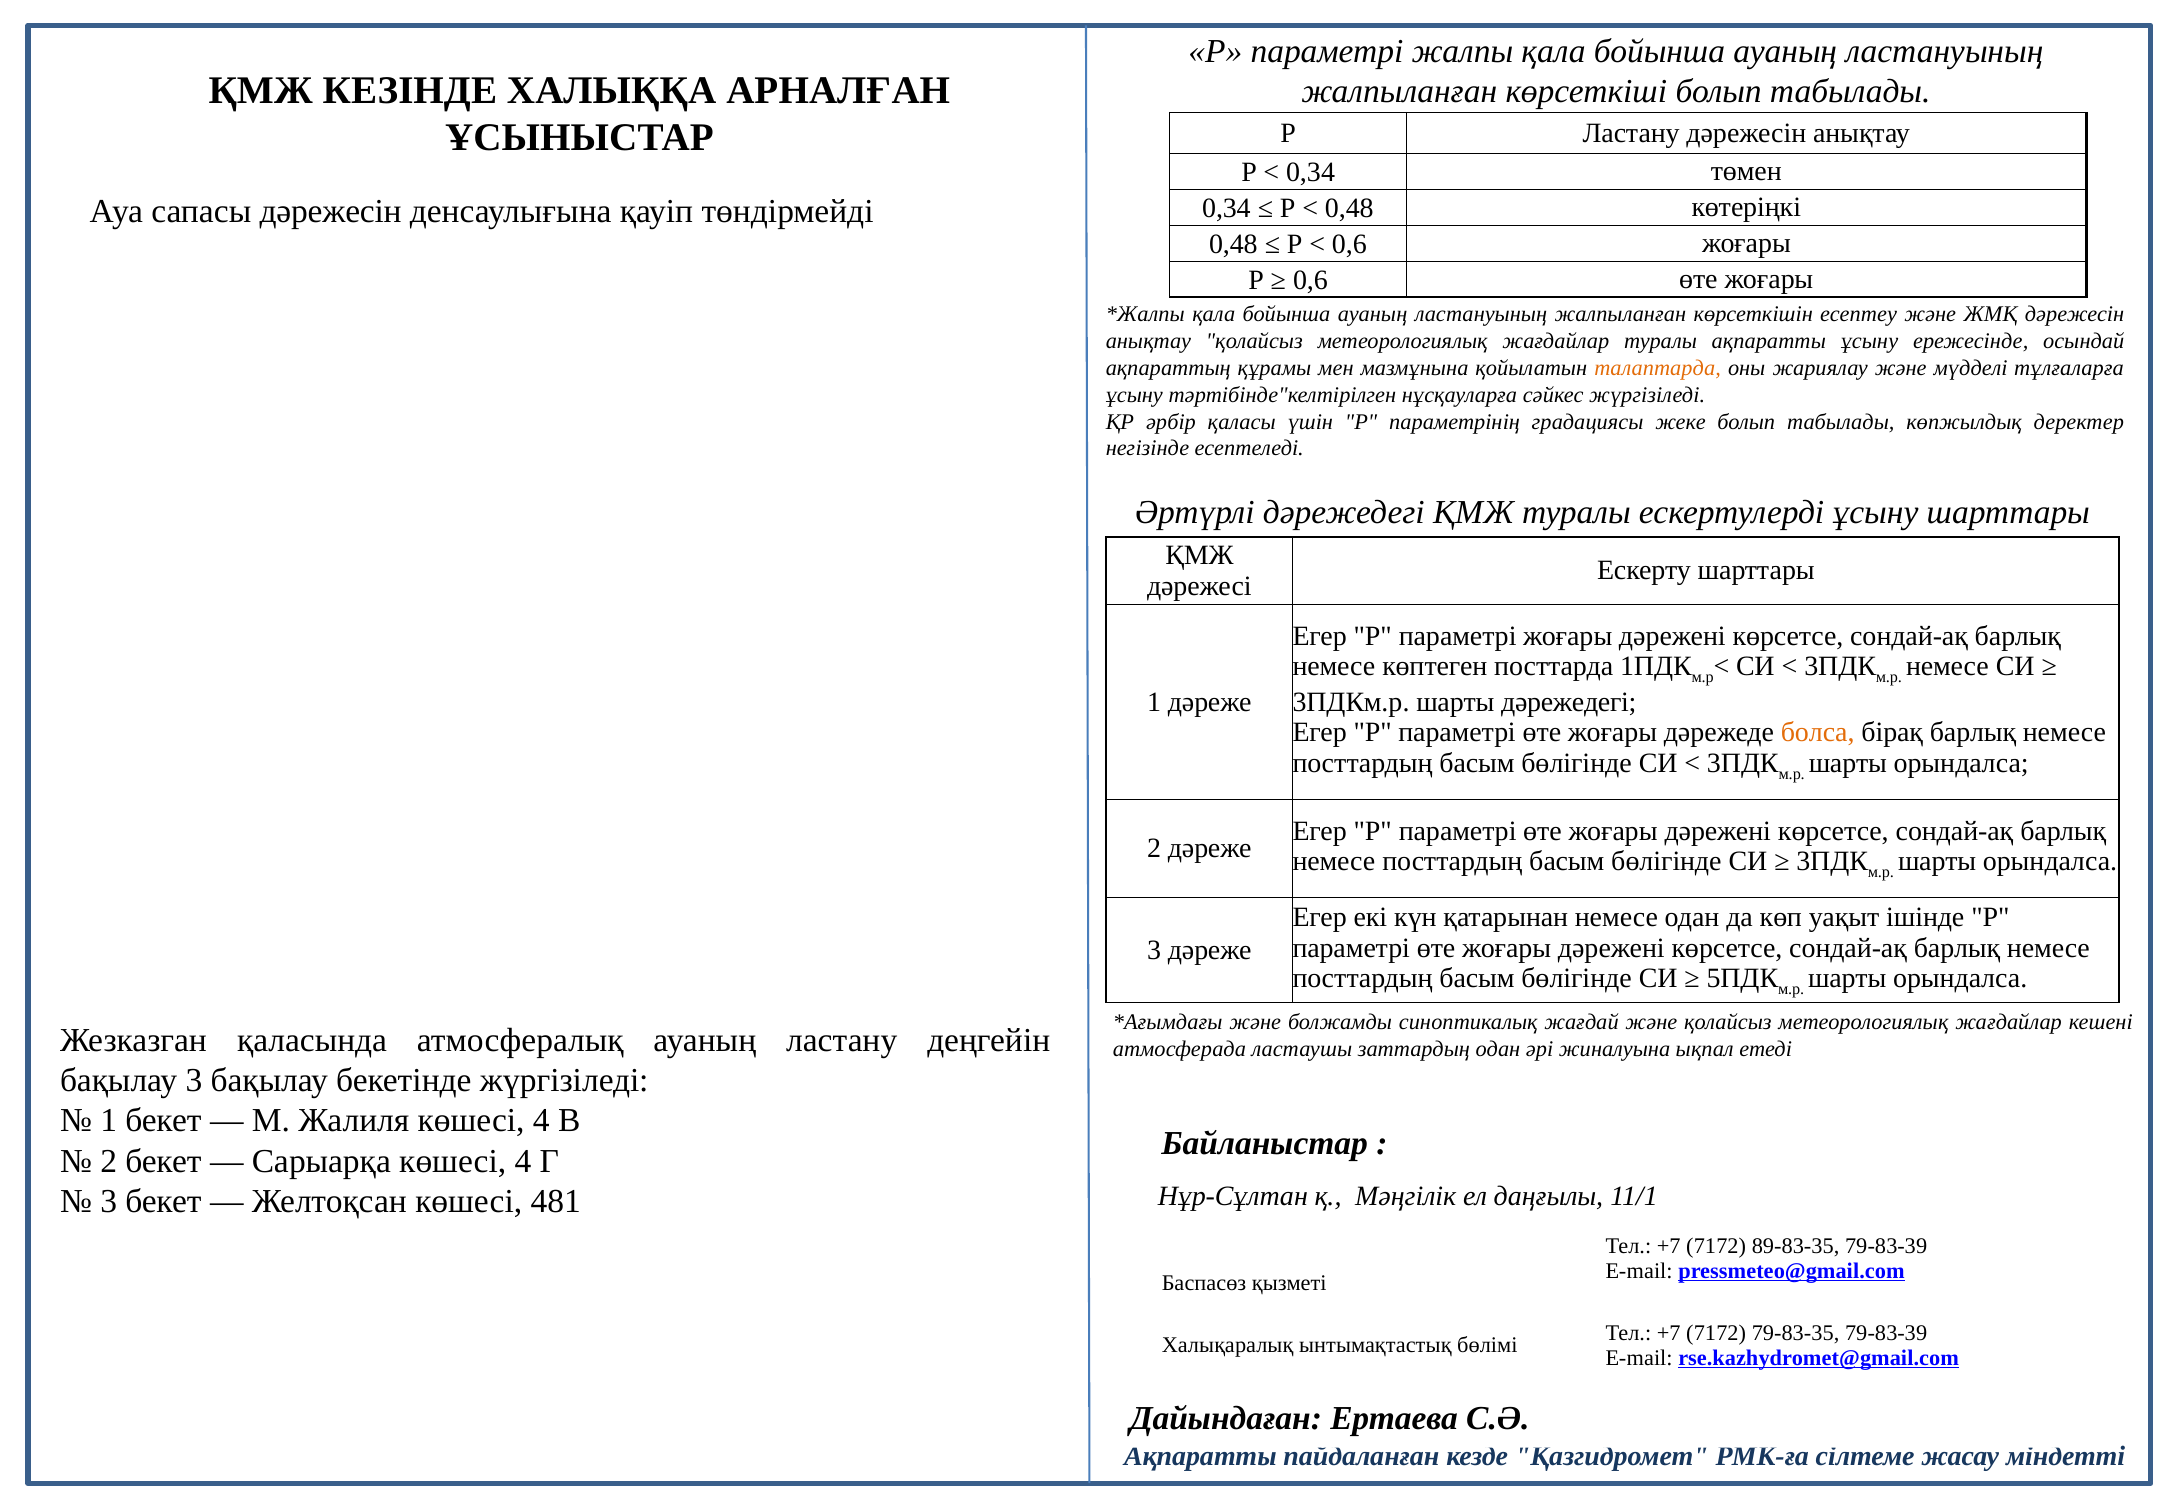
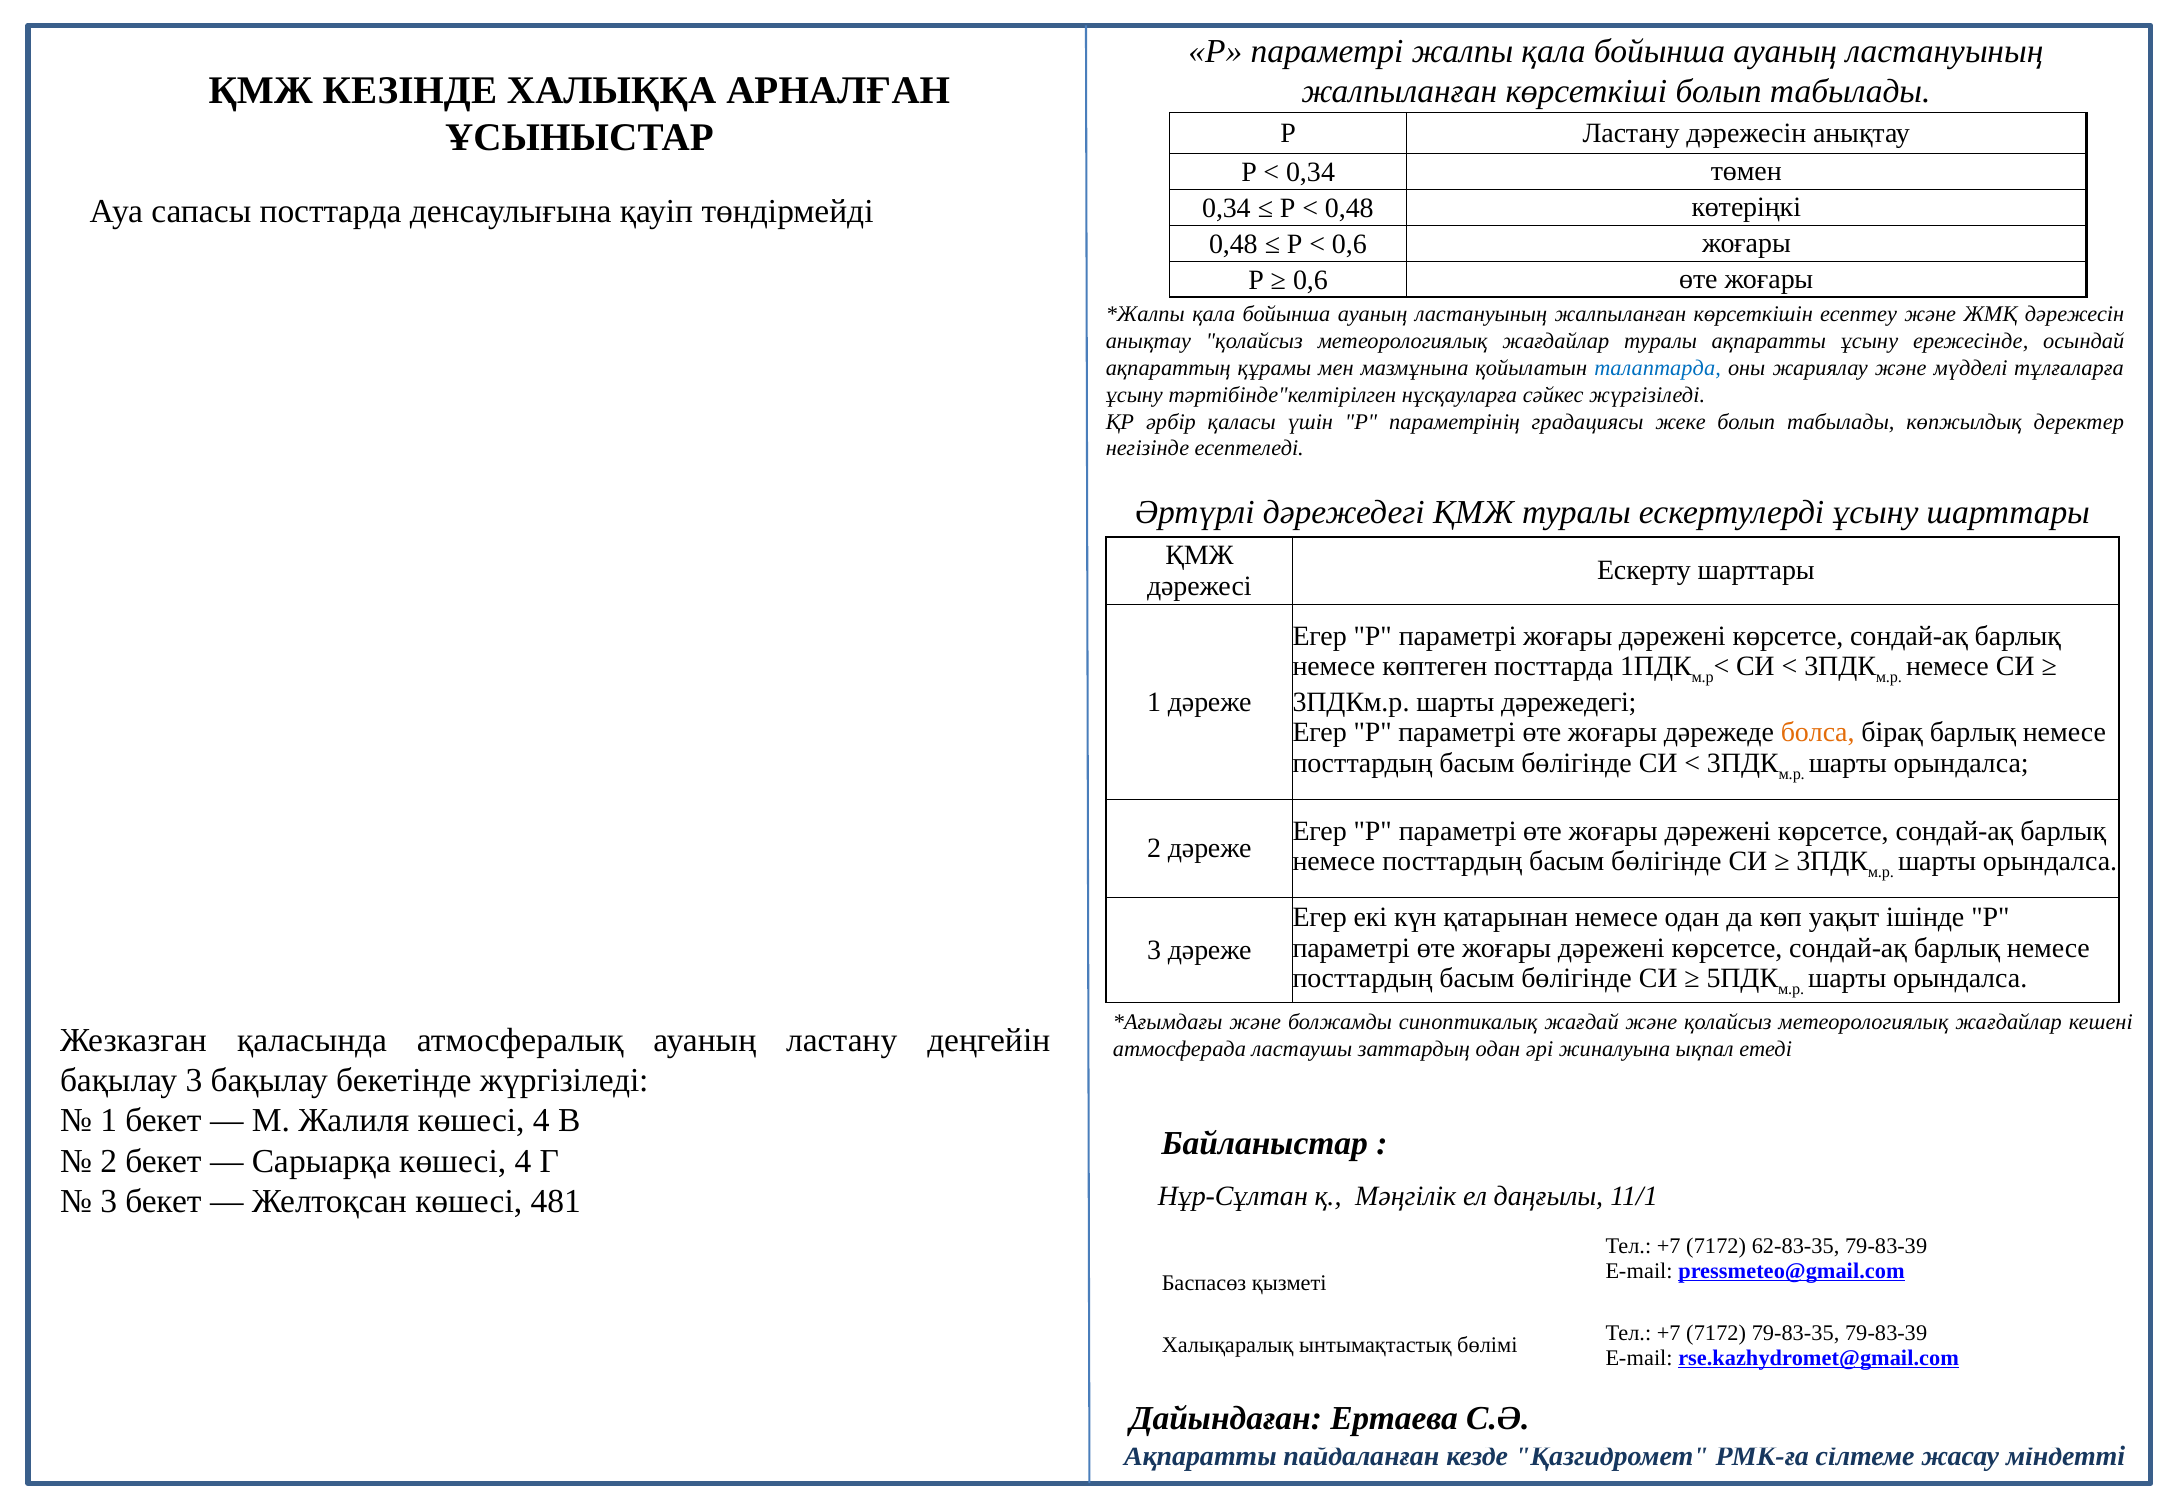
сапасы дәрежесін: дәрежесін -> посттарда (331, 211)
талаптарда colour: orange -> blue (1658, 368)
89-83-35: 89-83-35 -> 62-83-35 (1796, 1245)
